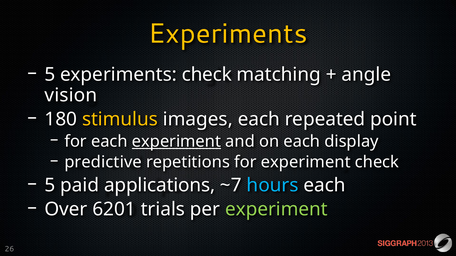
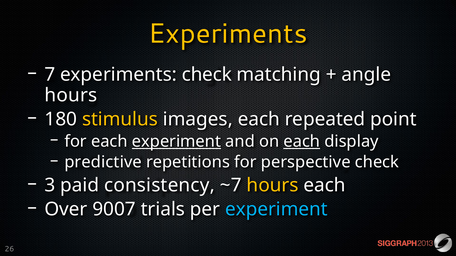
5: 5 -> 7 (50, 75)
vision: vision -> hours (71, 95)
each underline: none -> present (302, 142)
for experiment: experiment -> perspective (306, 163)
5: 5 -> 3 (50, 186)
applications: applications -> consistency (159, 186)
hours colour: light blue -> yellow (273, 186)
6201: 6201 -> 9007 (114, 210)
experiment colour: light green -> light blue (276, 210)
